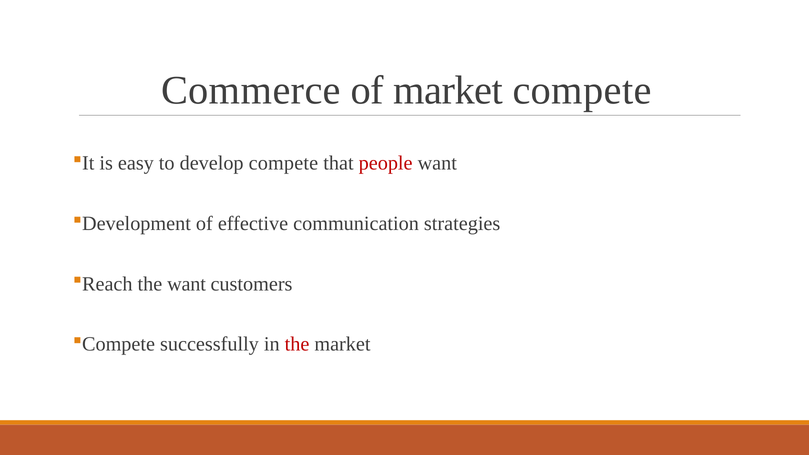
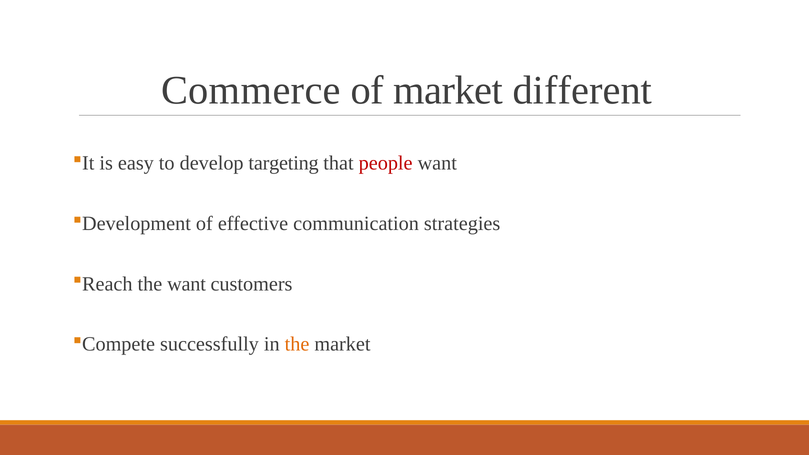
market compete: compete -> different (582, 91)
develop compete: compete -> targeting (284, 163)
the colour: red -> orange (297, 344)
